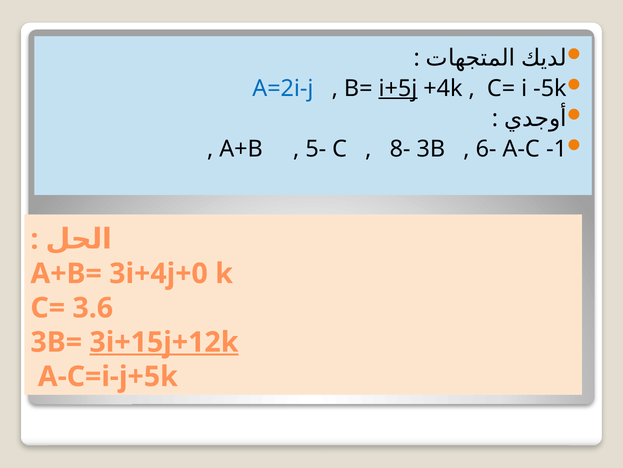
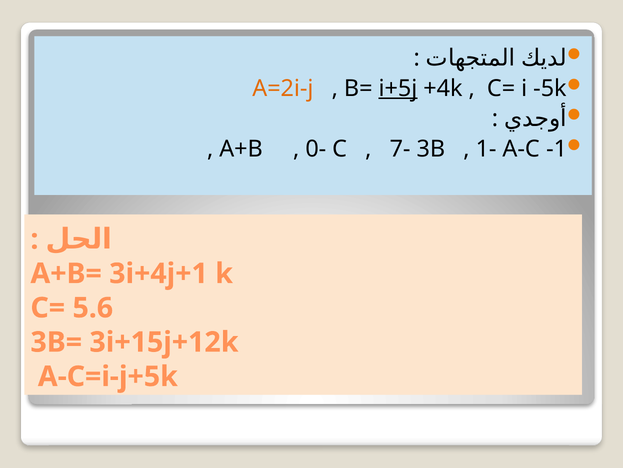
A=2i-j colour: blue -> orange (283, 88)
5-: 5- -> 0- (316, 149)
8-: 8- -> 7- (400, 149)
6-: 6- -> 1- (486, 149)
3i+4j+0: 3i+4j+0 -> 3i+4j+1 (159, 273)
3.6: 3.6 -> 5.6 (93, 307)
3i+15j+12k underline: present -> none (164, 342)
